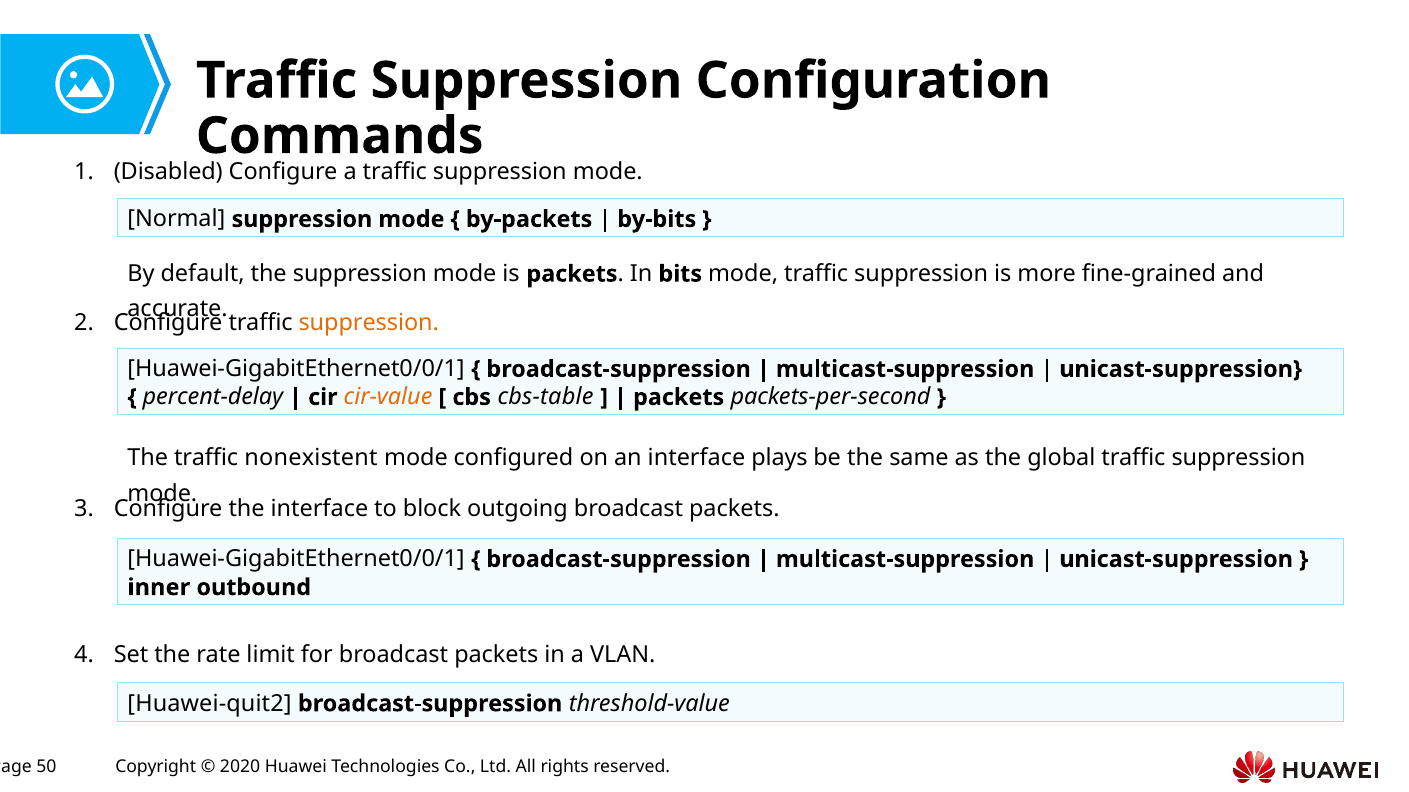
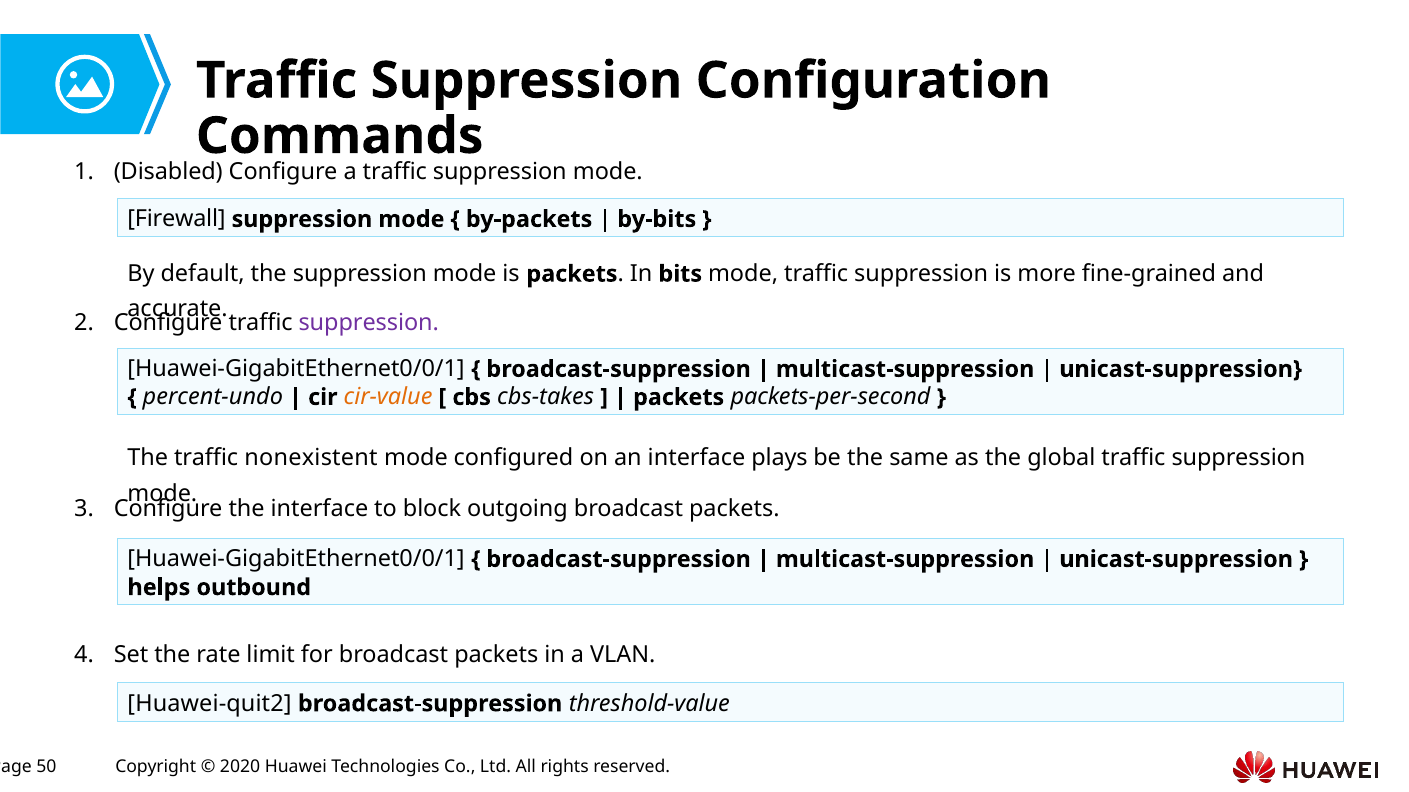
Normal: Normal -> Firewall (176, 219)
suppression colour: orange -> purple (369, 323)
percent-delay: percent-delay -> percent-undo (213, 398)
cbs-table: cbs-table -> cbs-takes (546, 398)
inner: inner -> helps (159, 588)
